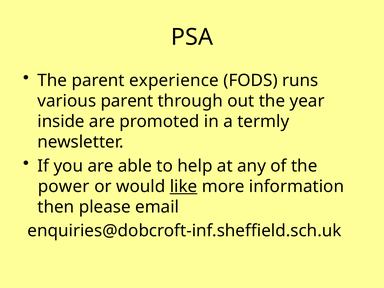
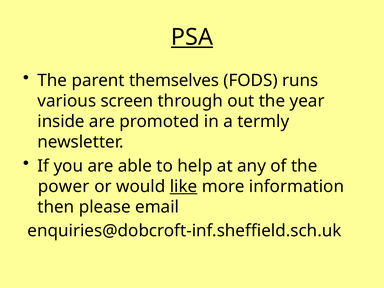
PSA underline: none -> present (192, 37)
experience: experience -> themselves (174, 81)
various parent: parent -> screen (127, 101)
